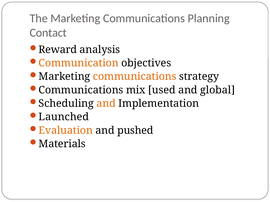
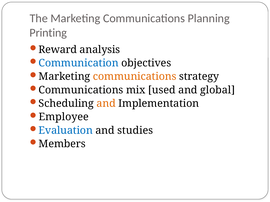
Contact: Contact -> Printing (48, 33)
Communication colour: orange -> blue (79, 63)
Launched: Launched -> Employee (64, 117)
Evaluation colour: orange -> blue (66, 131)
pushed: pushed -> studies (135, 131)
Materials: Materials -> Members (62, 144)
